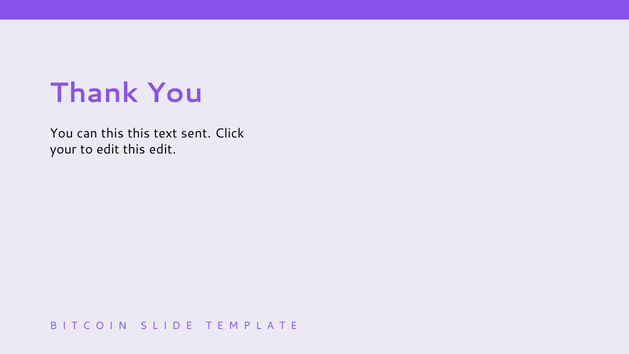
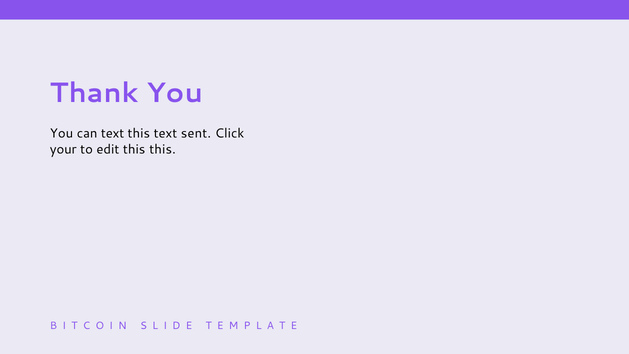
can this: this -> text (113, 133)
this edit: edit -> this (163, 149)
